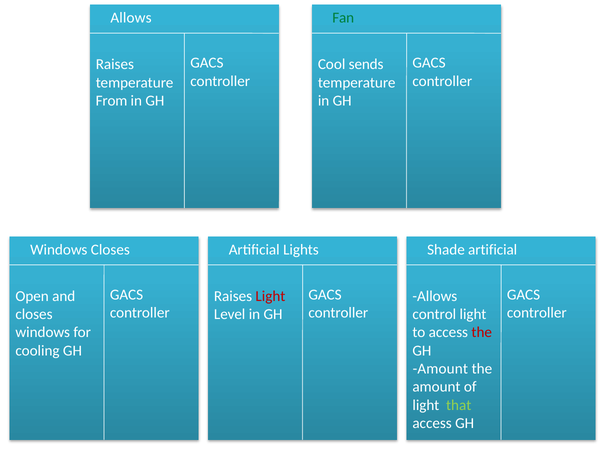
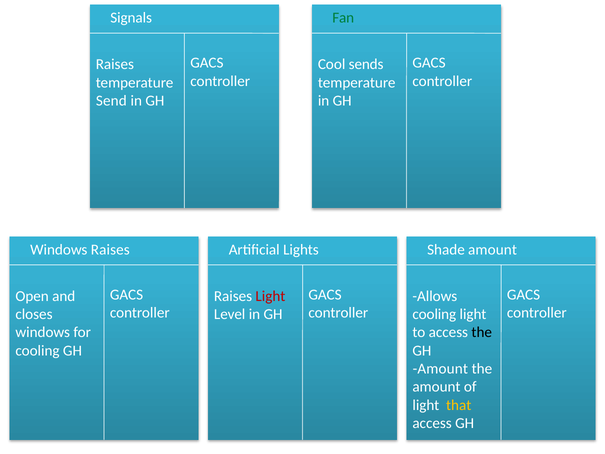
Allows: Allows -> Signals (131, 18)
From: From -> Send (111, 101)
Windows Closes: Closes -> Raises (110, 249)
Shade artificial: artificial -> amount (493, 249)
control: control -> cooling (434, 314)
the colour: red -> black (482, 332)
that colour: light green -> yellow (459, 405)
